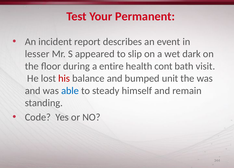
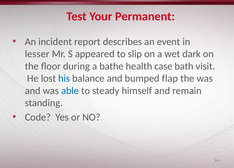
entire: entire -> bathe (111, 66)
cont: cont -> case (163, 66)
his colour: red -> blue (64, 79)
unit: unit -> flap (170, 79)
